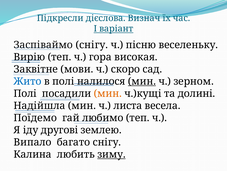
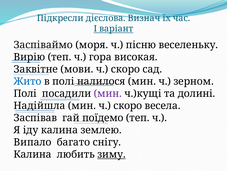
Заспіваймо снігу: снігу -> моря (92, 45)
мин underline: present -> none (142, 81)
мин colour: orange -> purple (108, 93)
мин ч листа: листа -> скоро (128, 105)
Поїдемо: Поїдемо -> Заспівав (35, 117)
любимо: любимо -> поїдемо (103, 117)
іду другові: другові -> калина (59, 130)
